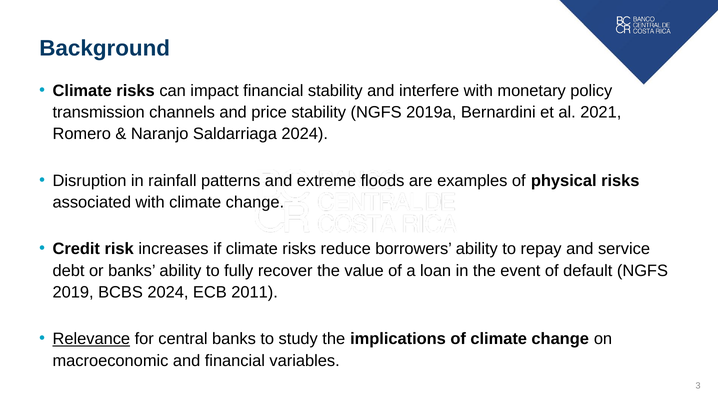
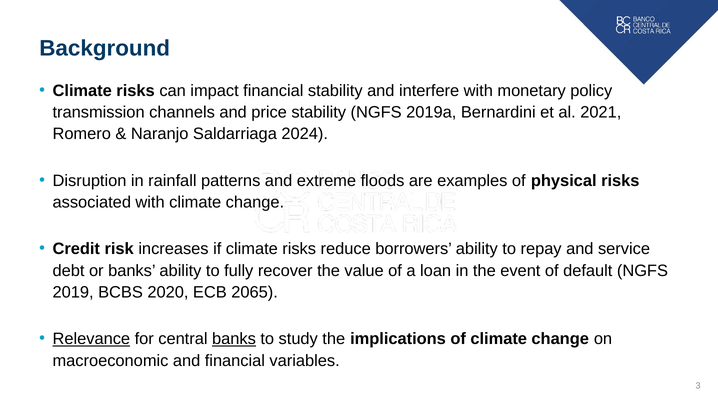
BCBS 2024: 2024 -> 2020 (168, 292)
2011: 2011 -> 2065 (255, 292)
banks underline: none -> present (234, 339)
